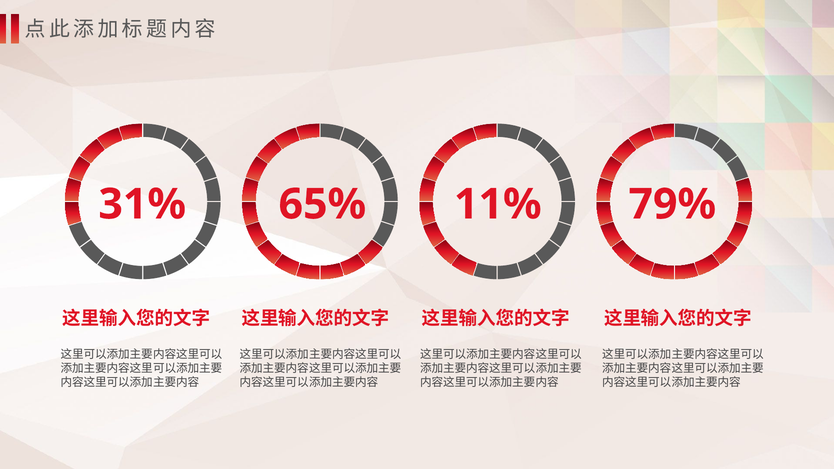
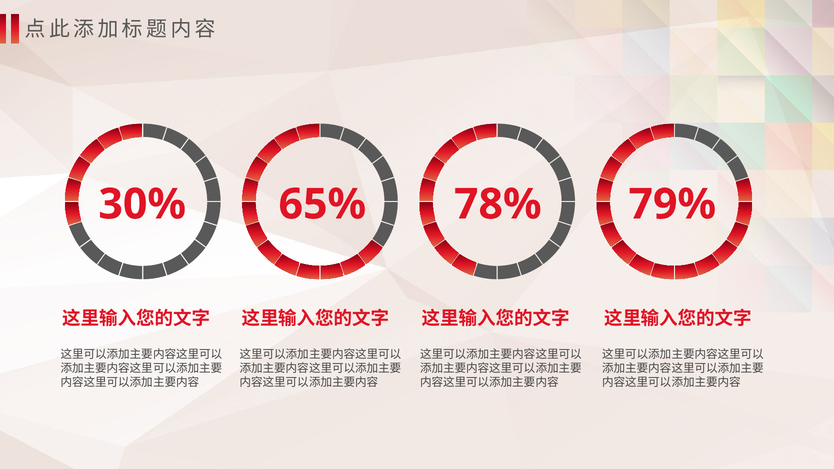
31%: 31% -> 30% (142, 204)
11%: 11% -> 78% (498, 204)
